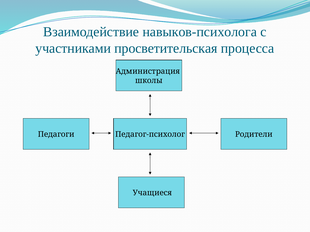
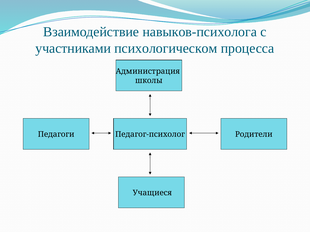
просветительская: просветительская -> психологическом (166, 48)
